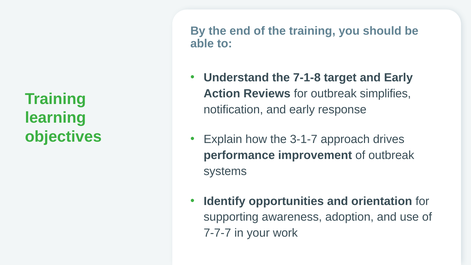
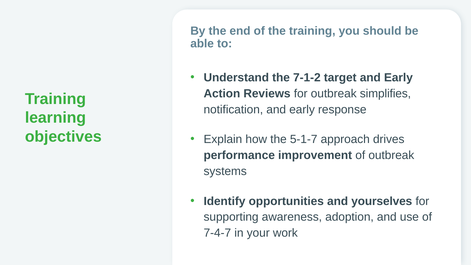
7-1-8: 7-1-8 -> 7-1-2 (307, 78)
3-1-7: 3-1-7 -> 5-1-7 (304, 139)
orientation: orientation -> yourselves (382, 201)
7-7-7: 7-7-7 -> 7-4-7 (217, 233)
